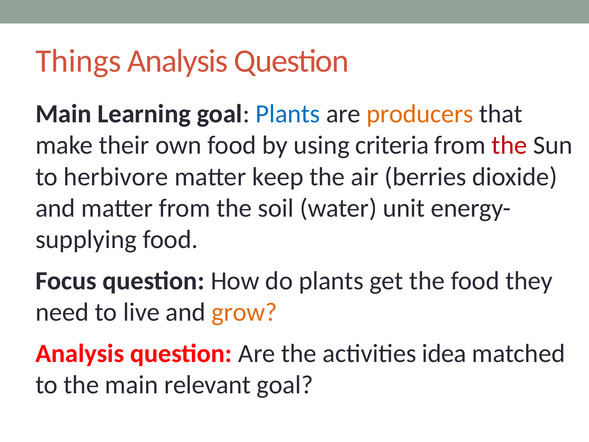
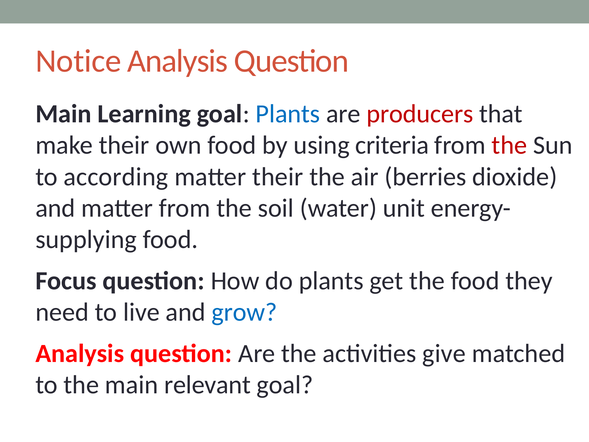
Things: Things -> Notice (78, 61)
producers colour: orange -> red (420, 114)
herbivore: herbivore -> according (116, 177)
matter keep: keep -> their (278, 177)
grow colour: orange -> blue (244, 312)
idea: idea -> give (444, 353)
